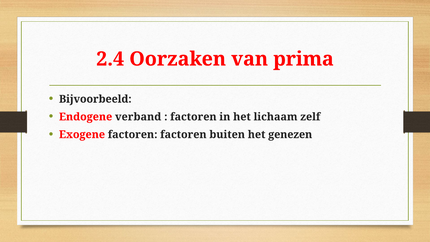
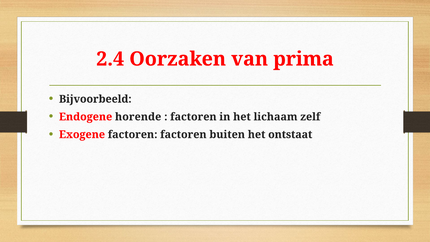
verband: verband -> horende (138, 117)
genezen: genezen -> ontstaat (290, 134)
